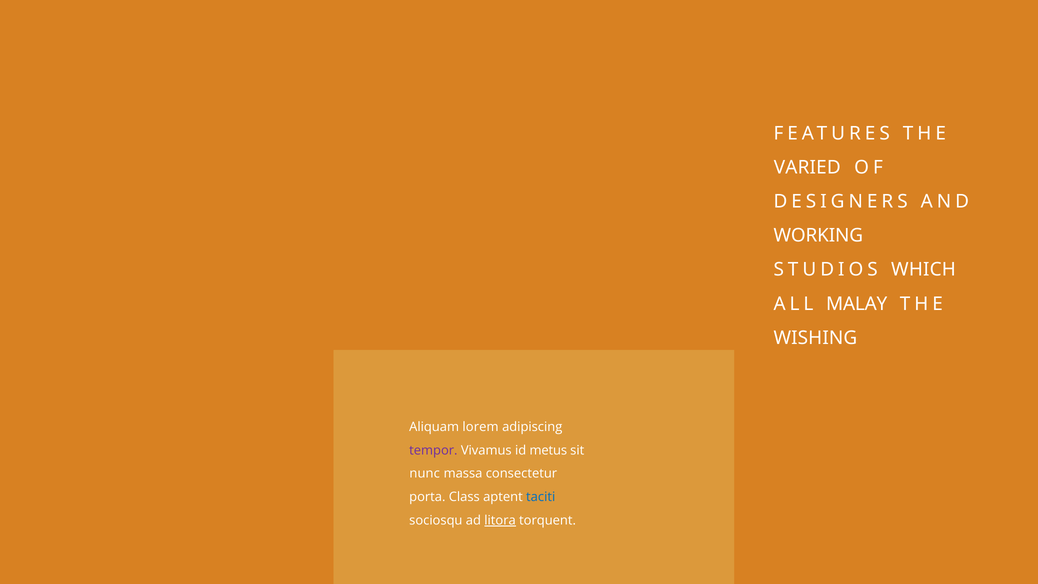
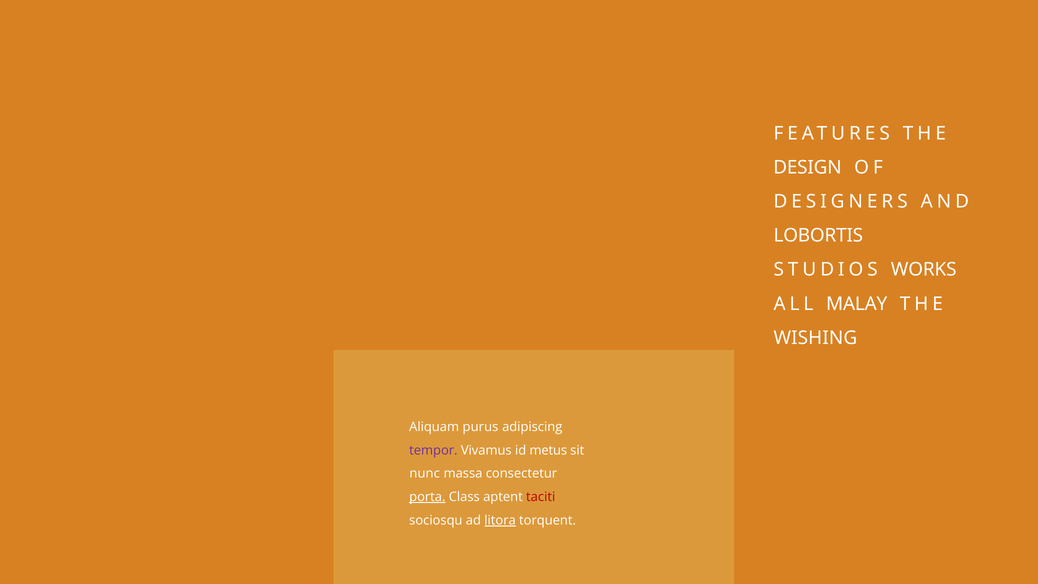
VARIED: VARIED -> DESIGN (807, 167)
WORKING: WORKING -> LOBORTIS (818, 236)
WHICH: WHICH -> WORKS (924, 270)
lorem: lorem -> purus (481, 427)
porta underline: none -> present (427, 497)
taciti colour: blue -> red (541, 497)
